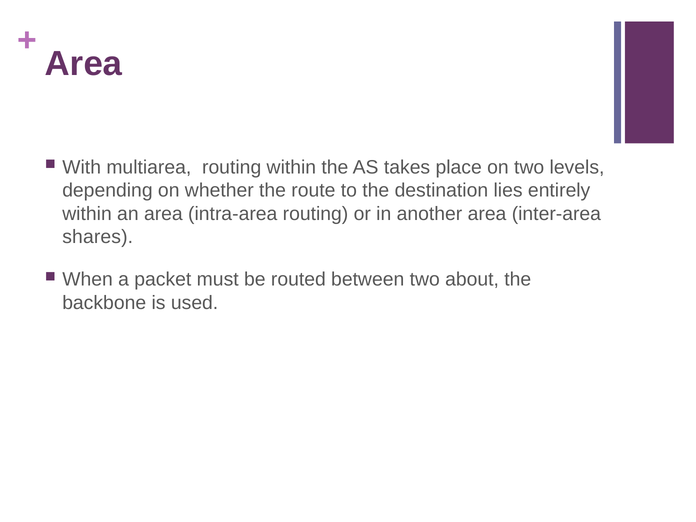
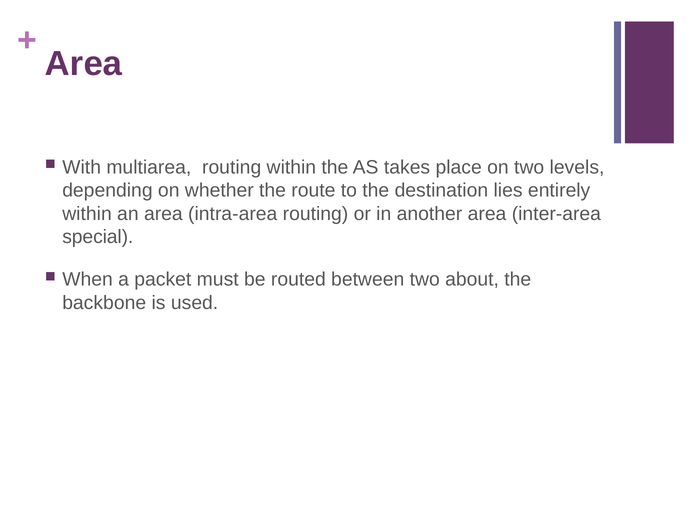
shares: shares -> special (98, 237)
